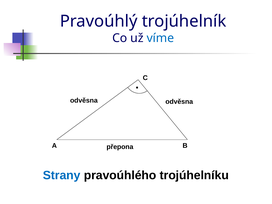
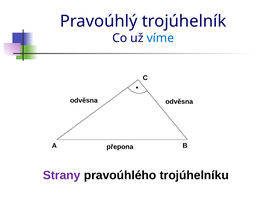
Strany colour: blue -> purple (62, 175)
